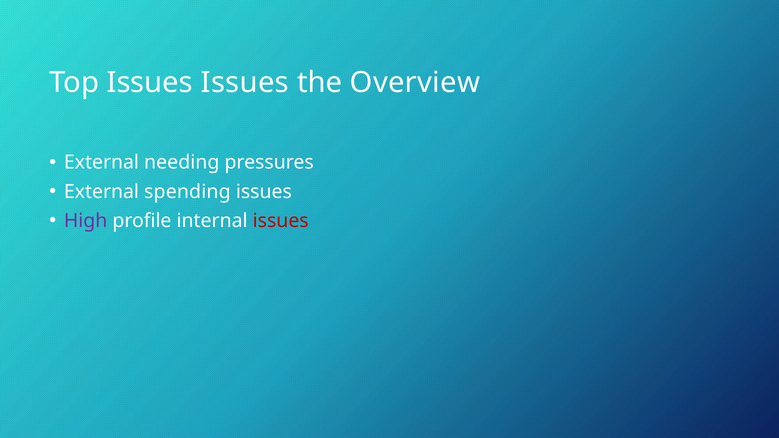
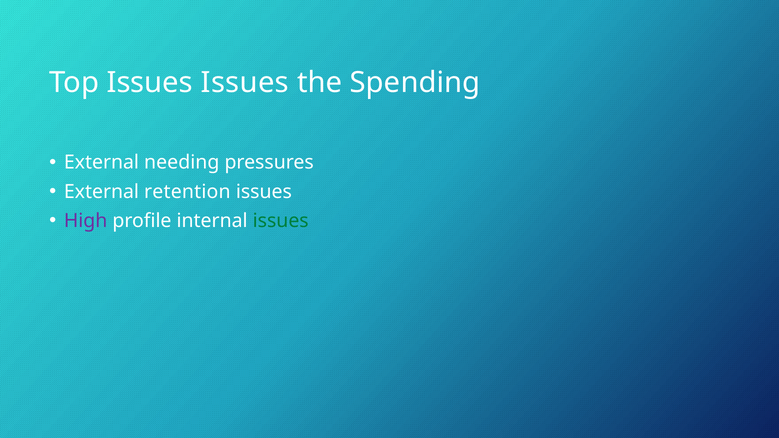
Overview: Overview -> Spending (415, 82)
spending: spending -> retention (187, 192)
issues colour: red -> green (281, 221)
